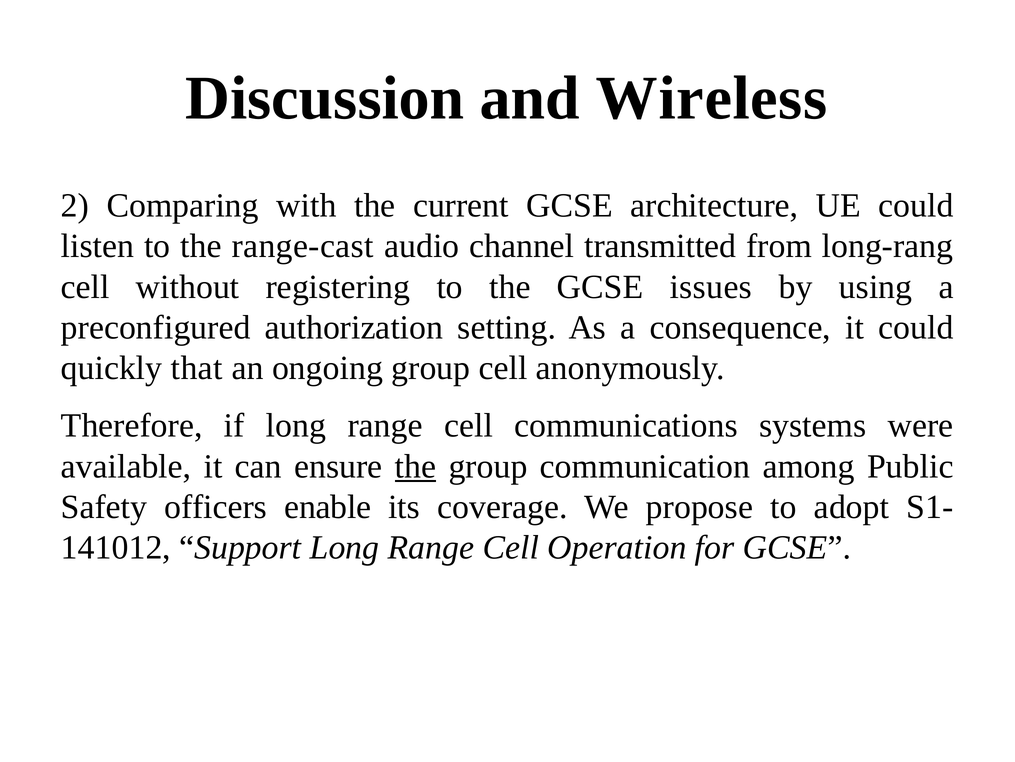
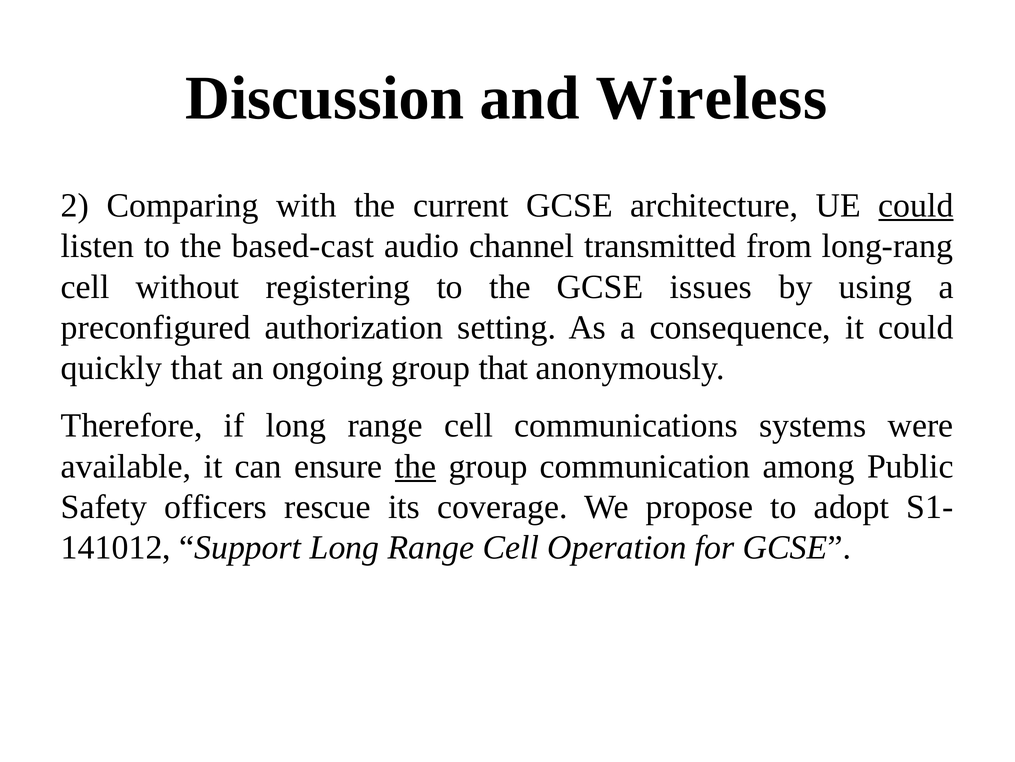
could underline: none -> present (916, 205)
range-cast: range-cast -> based-cast (303, 246)
group cell: cell -> that (503, 368)
enable: enable -> rescue (328, 507)
